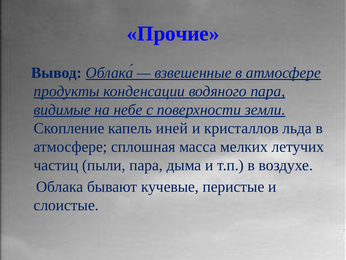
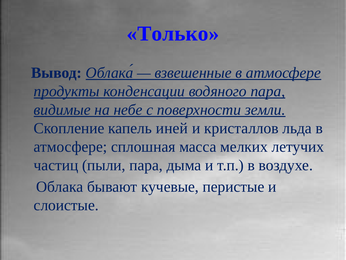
Прочие: Прочие -> Только (173, 33)
